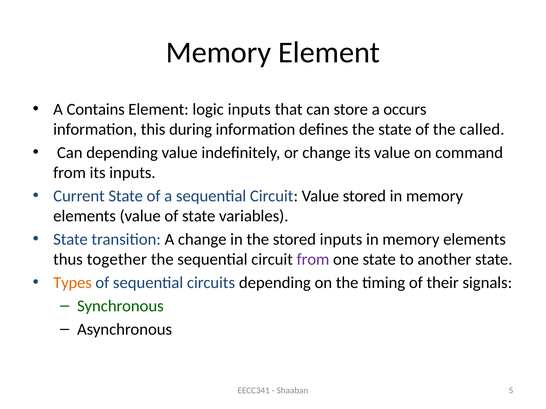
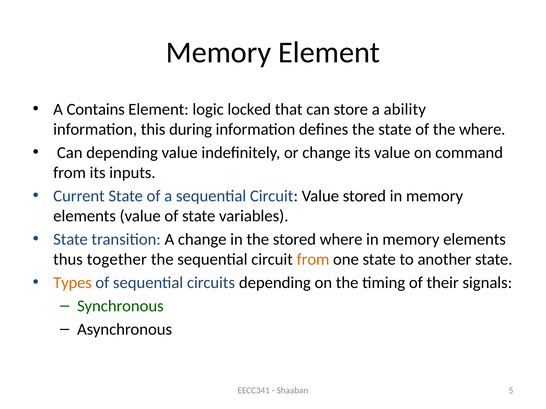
logic inputs: inputs -> locked (249, 109)
occurs: occurs -> ability (405, 109)
the called: called -> where (482, 129)
stored inputs: inputs -> where (341, 240)
from colour: purple -> orange (313, 260)
